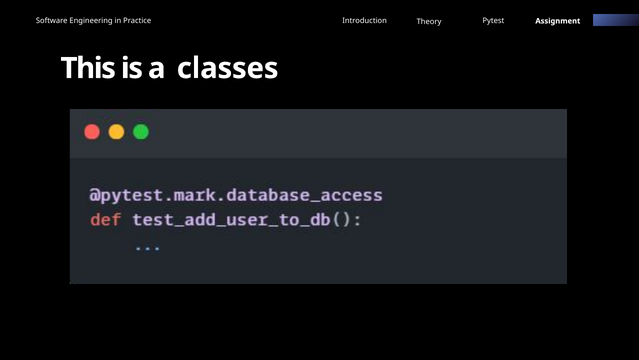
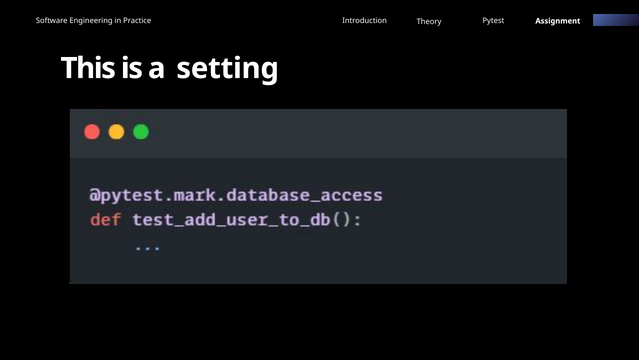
classes: classes -> setting (228, 68)
